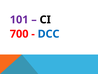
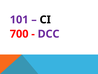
DCC colour: blue -> purple (49, 34)
